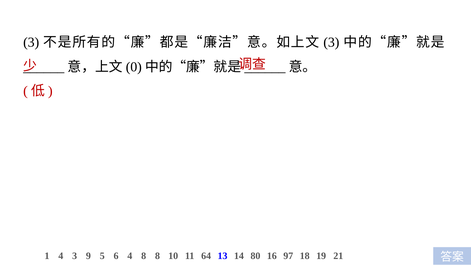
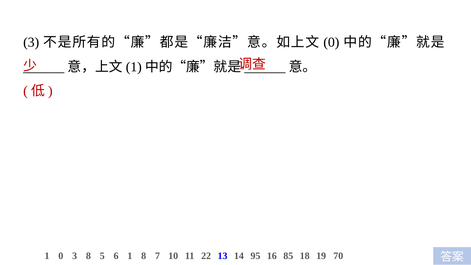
3: 3 -> 0 (331, 42)
0: 0 -> 1 (134, 67)
1 4: 4 -> 0 (61, 256)
3 9: 9 -> 8 (88, 256)
6 4: 4 -> 1 (130, 256)
8 8: 8 -> 7 (157, 256)
64: 64 -> 22 (206, 256)
80: 80 -> 95 (255, 256)
97: 97 -> 85 (288, 256)
21: 21 -> 70 (338, 256)
